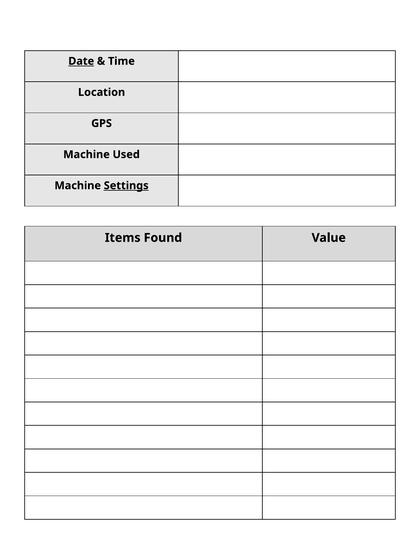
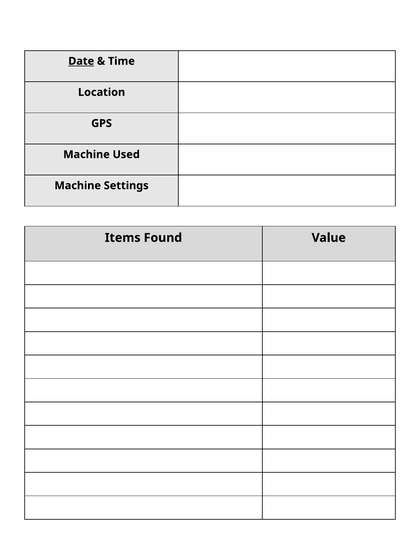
Settings underline: present -> none (126, 185)
